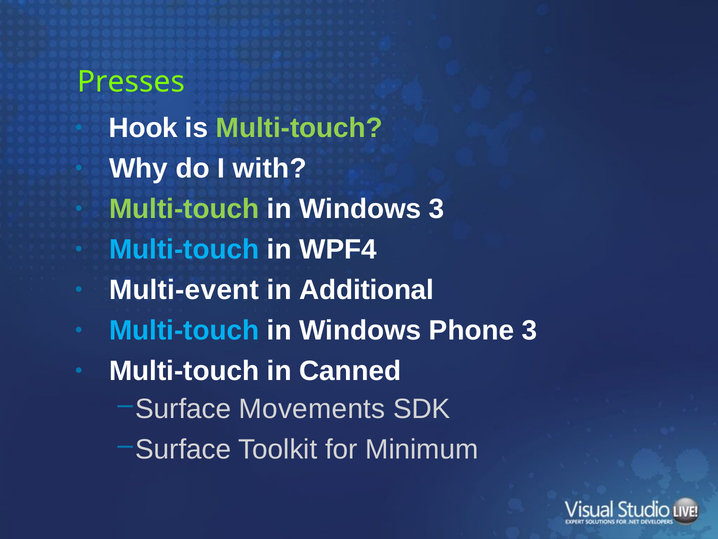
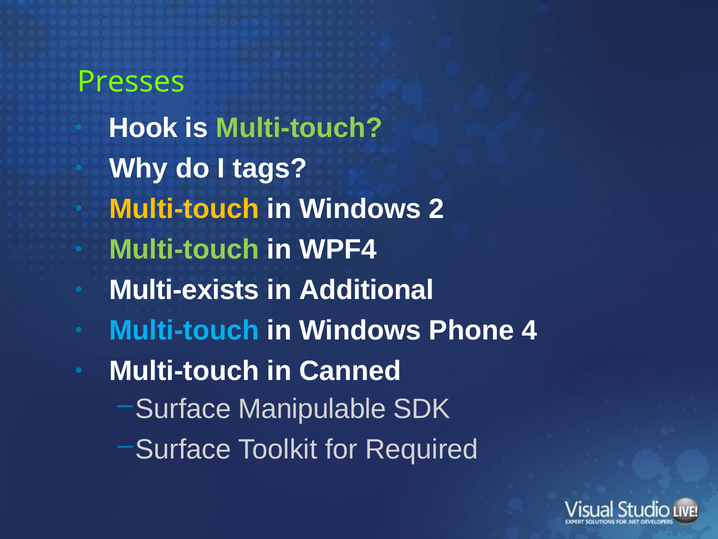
with: with -> tags (270, 168)
Multi-touch colour: light green -> yellow (184, 209)
Windows 3: 3 -> 2 (437, 209)
Multi-touch colour: light blue -> light green (184, 249)
Multi-event: Multi-event -> Multi-exists (184, 290)
Phone 3: 3 -> 4 (530, 330)
Movements: Movements -> Manipulable (312, 409)
Minimum: Minimum -> Required (422, 449)
